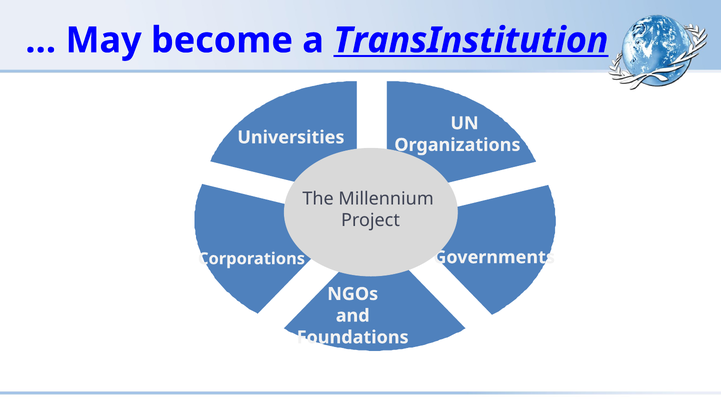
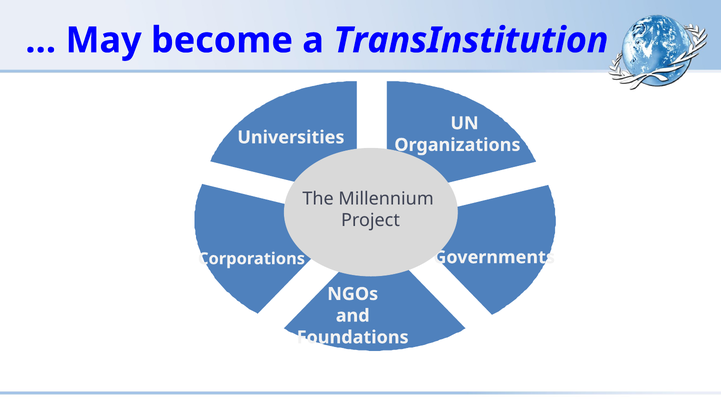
TransInstitution underline: present -> none (471, 40)
